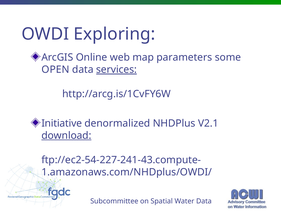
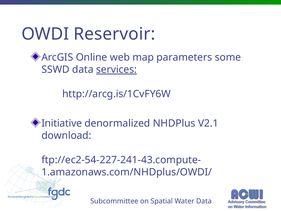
Exploring: Exploring -> Reservoir (114, 34)
OPEN: OPEN -> SSWD (55, 70)
download underline: present -> none (66, 135)
